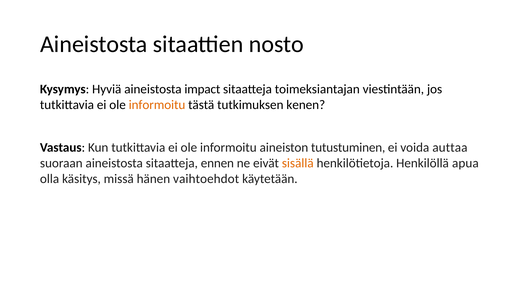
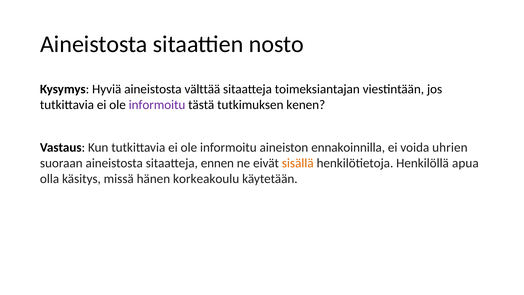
impact: impact -> välttää (202, 89)
informoitu colour: orange -> purple (157, 105)
tutustuminen: tutustuminen -> ennakoinnilla (348, 147)
auttaa: auttaa -> uhrien (450, 147)
vaihtoehdot: vaihtoehdot -> korkeakoulu (206, 179)
